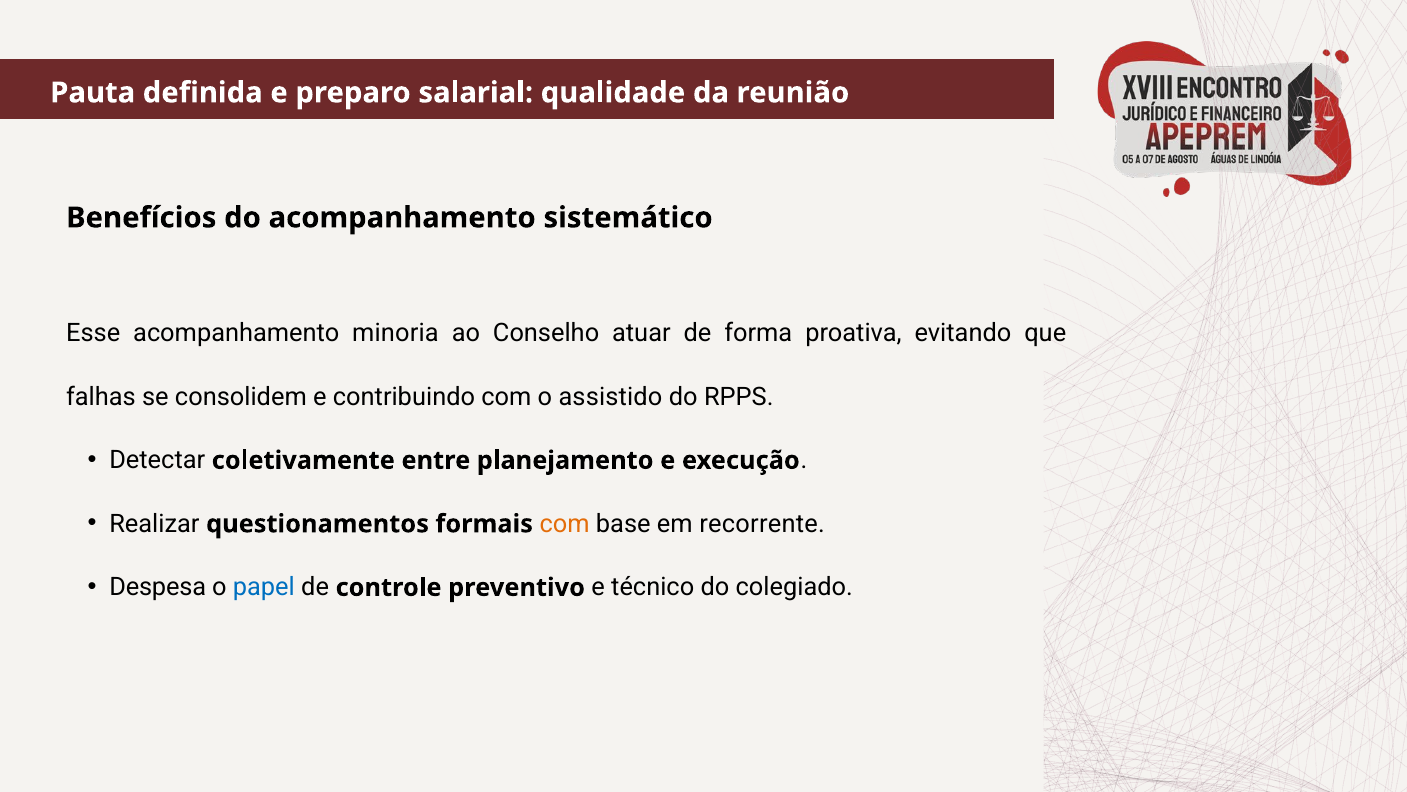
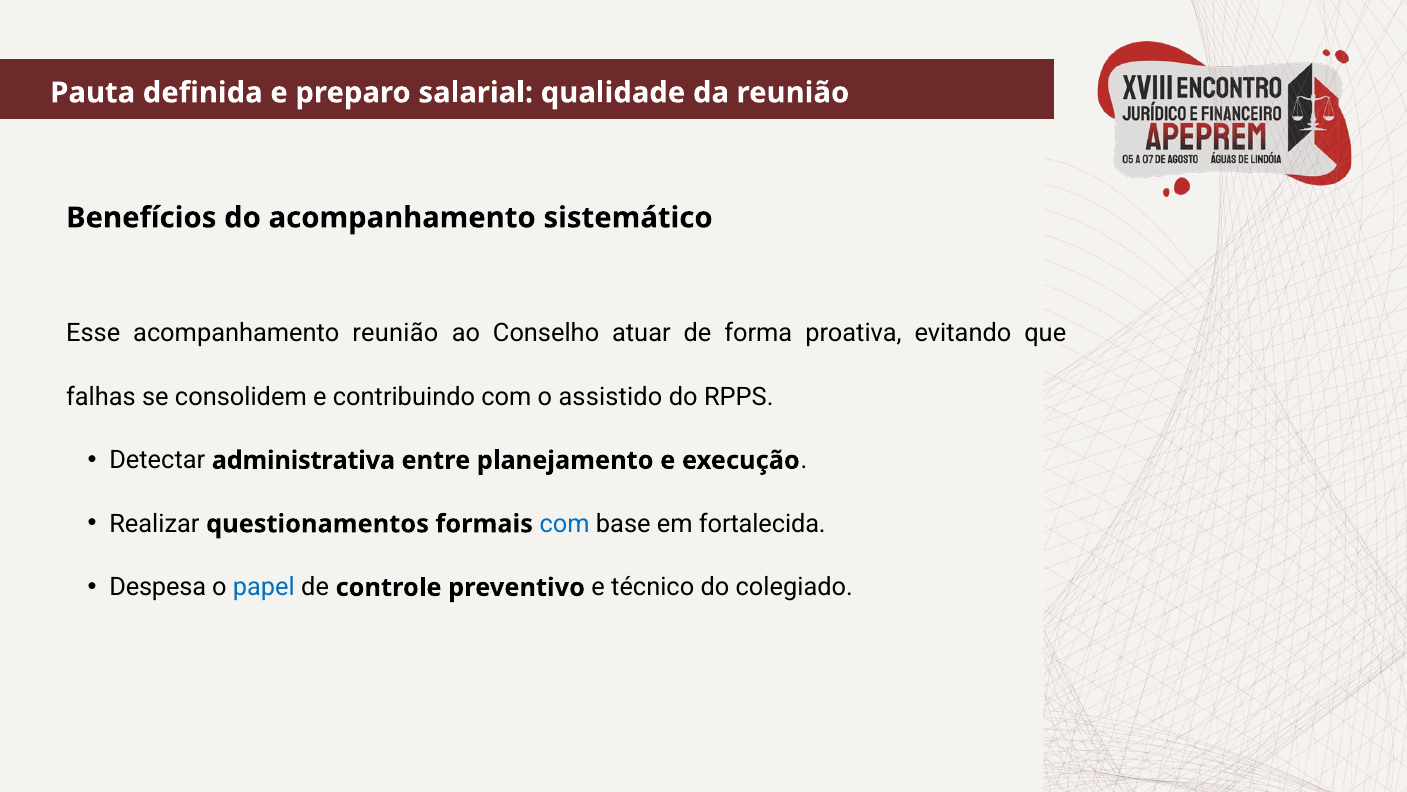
acompanhamento minoria: minoria -> reunião (395, 333)
coletivamente: coletivamente -> administrativa (303, 460)
com colour: orange -> blue (565, 524)
recorrente: recorrente -> fortalecida (762, 524)
